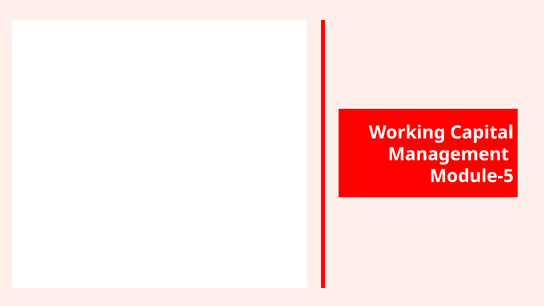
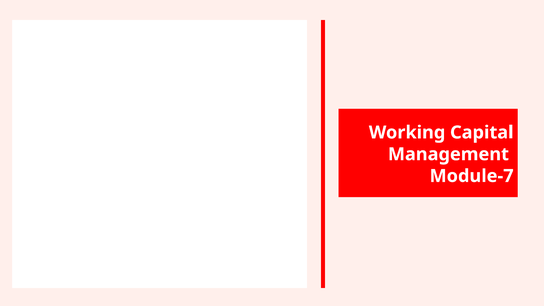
Module-5: Module-5 -> Module-7 (472, 176)
